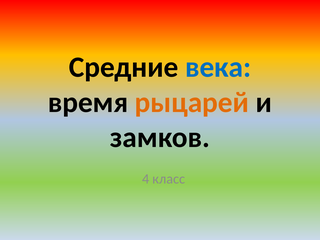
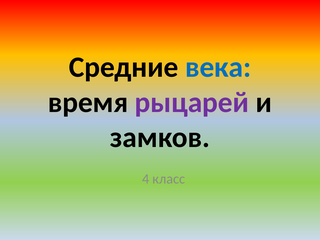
рыцарей colour: orange -> purple (192, 102)
